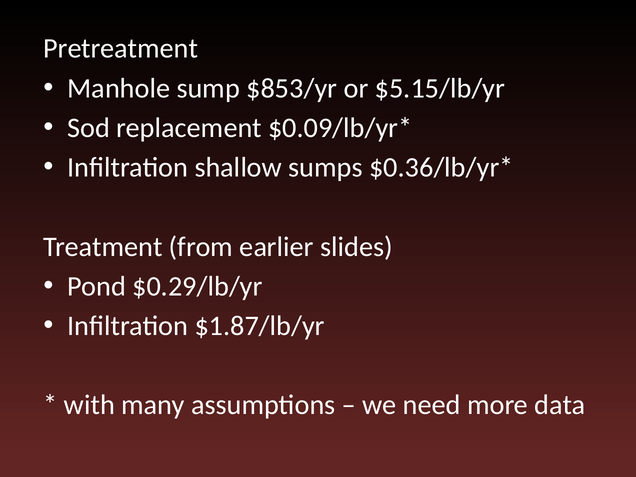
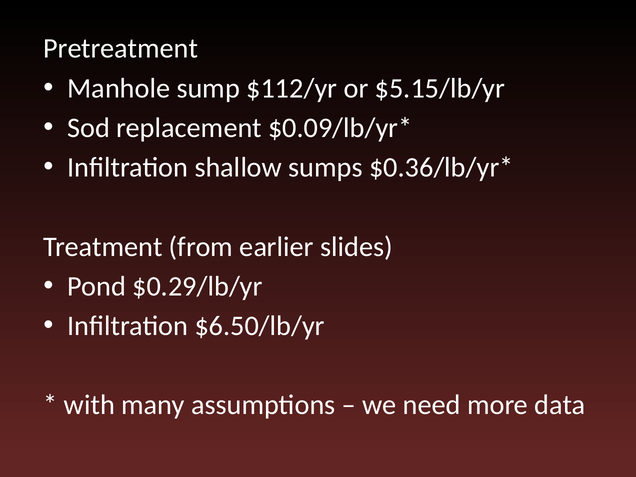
$853/yr: $853/yr -> $112/yr (292, 88)
$1.87/lb/yr: $1.87/lb/yr -> $6.50/lb/yr (260, 326)
